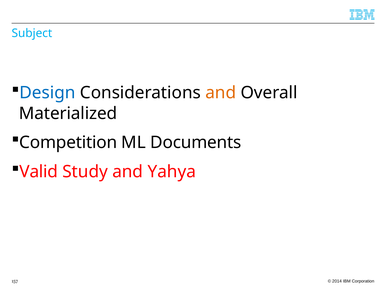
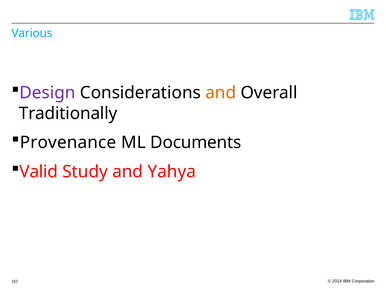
Subject: Subject -> Various (32, 33)
Design colour: blue -> purple (47, 93)
Materialized: Materialized -> Traditionally (68, 113)
Competition: Competition -> Provenance (68, 142)
